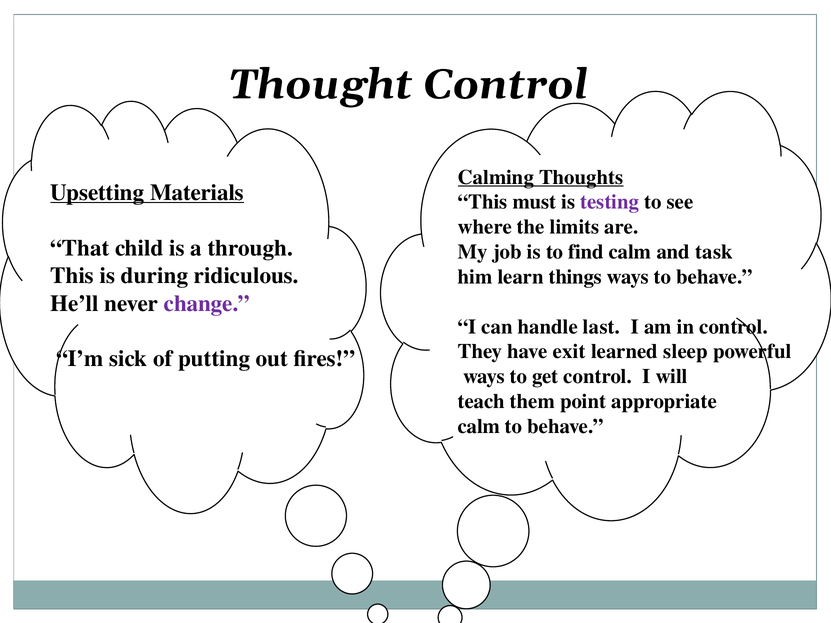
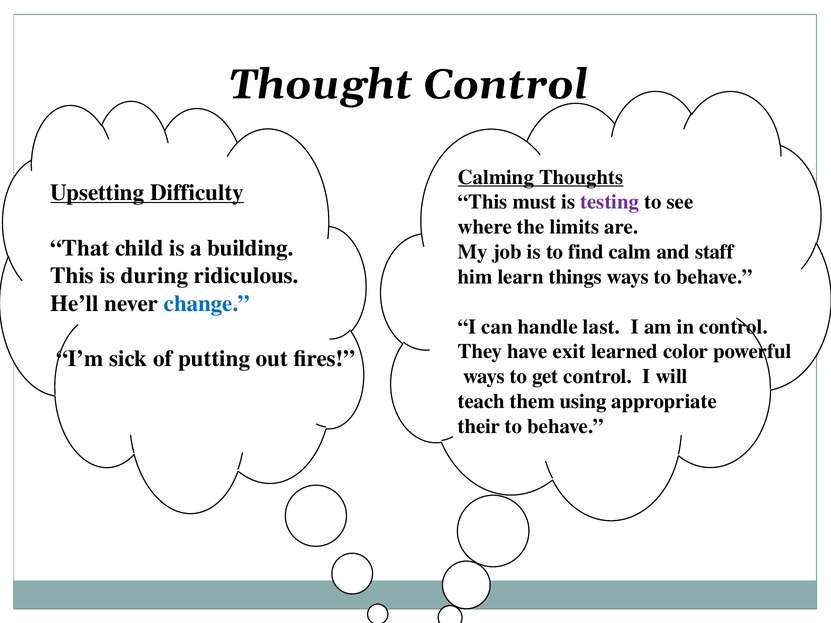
Materials: Materials -> Difficulty (197, 193)
through: through -> building (250, 248)
task: task -> staff (714, 252)
change colour: purple -> blue (207, 304)
sleep: sleep -> color (686, 352)
point: point -> using (583, 402)
calm: calm -> their (479, 427)
